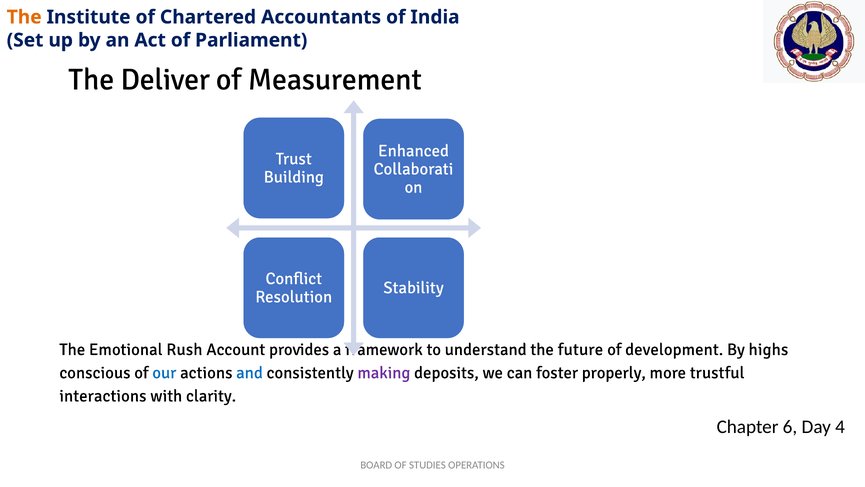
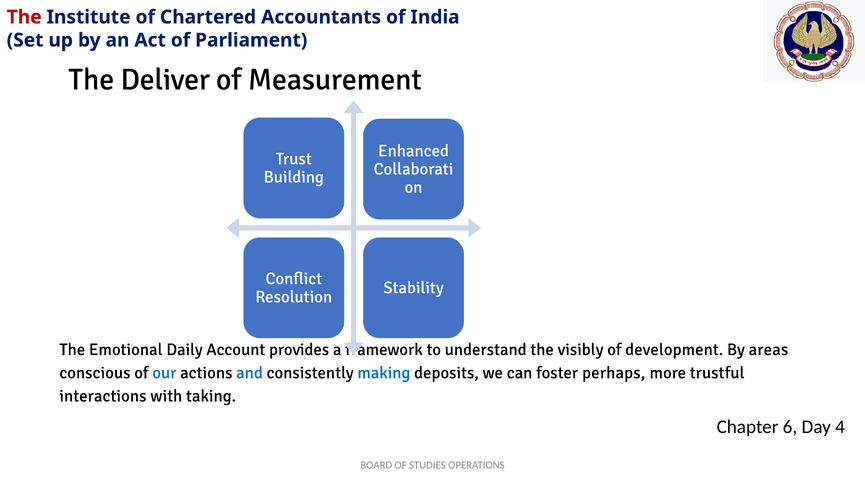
The colour: orange -> red (24, 17)
Rush: Rush -> Daily (184, 349)
future: future -> visibly (581, 349)
highs: highs -> areas (768, 349)
making colour: purple -> blue (384, 372)
properly: properly -> perhaps (614, 372)
clarity: clarity -> taking (211, 396)
